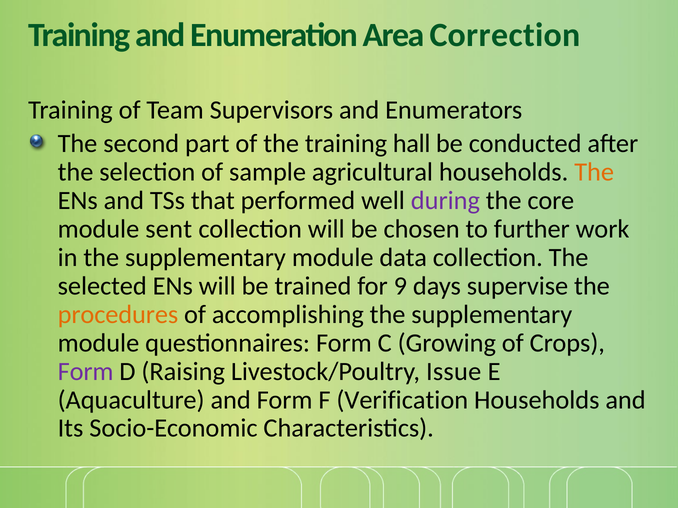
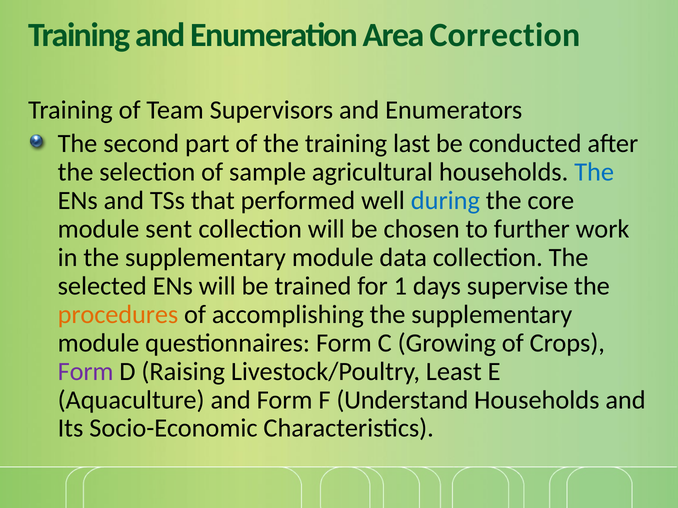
hall: hall -> last (412, 144)
The colour: orange -> blue (594, 172)
during colour: purple -> blue (445, 201)
9: 9 -> 1 (400, 286)
Issue: Issue -> Least (454, 372)
Verification: Verification -> Understand (402, 400)
